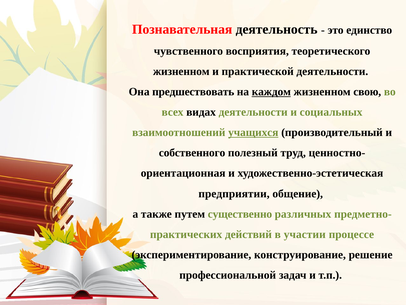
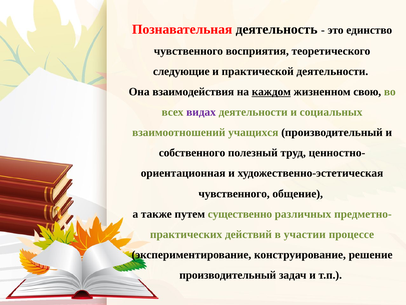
жизненном: жизненном -> следующие (181, 71)
предшествовать: предшествовать -> взаимодействия (193, 92)
видах colour: black -> purple (201, 112)
учащихся underline: present -> none (253, 132)
предприятии: предприятии -> чувственного (234, 193)
профессиональной: профессиональной -> производительный (228, 275)
